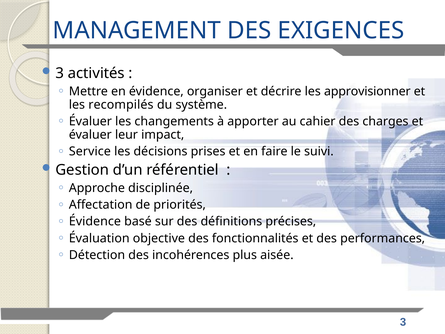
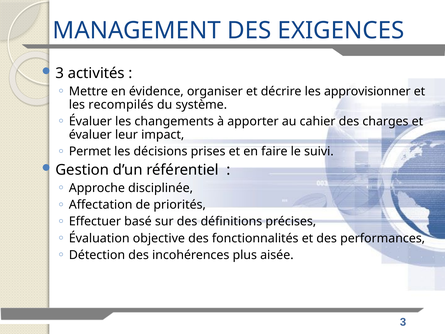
Service: Service -> Permet (90, 151)
Évidence: Évidence -> Effectuer (95, 221)
